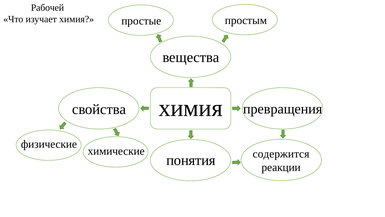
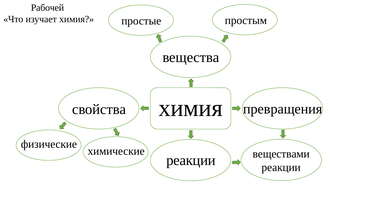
содержится: содержится -> веществами (281, 154)
понятия: понятия -> реакции (191, 160)
